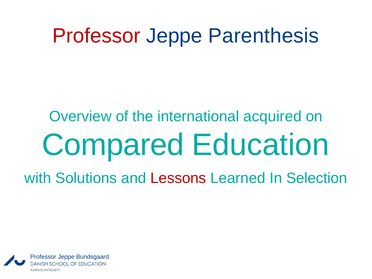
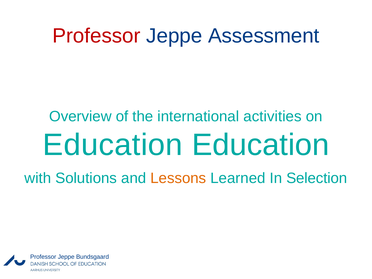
Parenthesis: Parenthesis -> Assessment (264, 36)
acquired: acquired -> activities (272, 116)
Compared: Compared -> Education (113, 145)
Lessons colour: red -> orange (178, 178)
